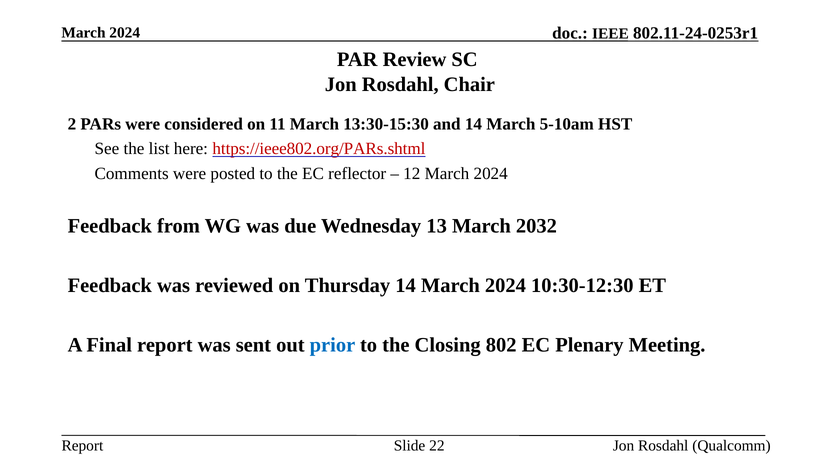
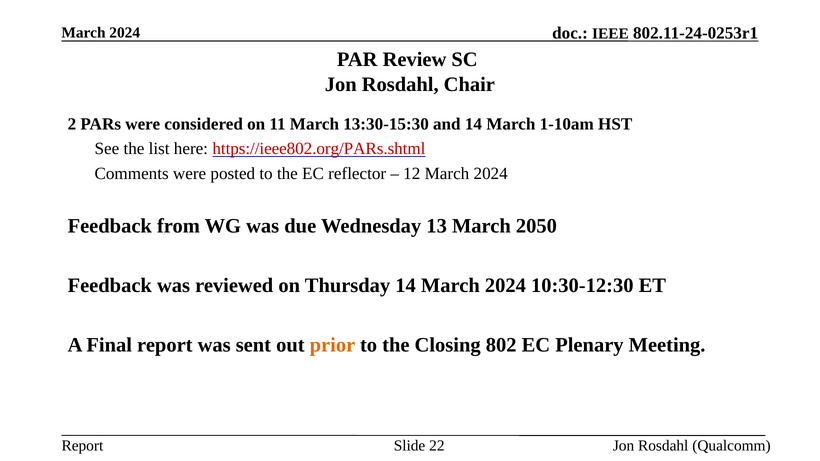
5-10am: 5-10am -> 1-10am (567, 124)
2032: 2032 -> 2050 (536, 226)
prior colour: blue -> orange (332, 345)
